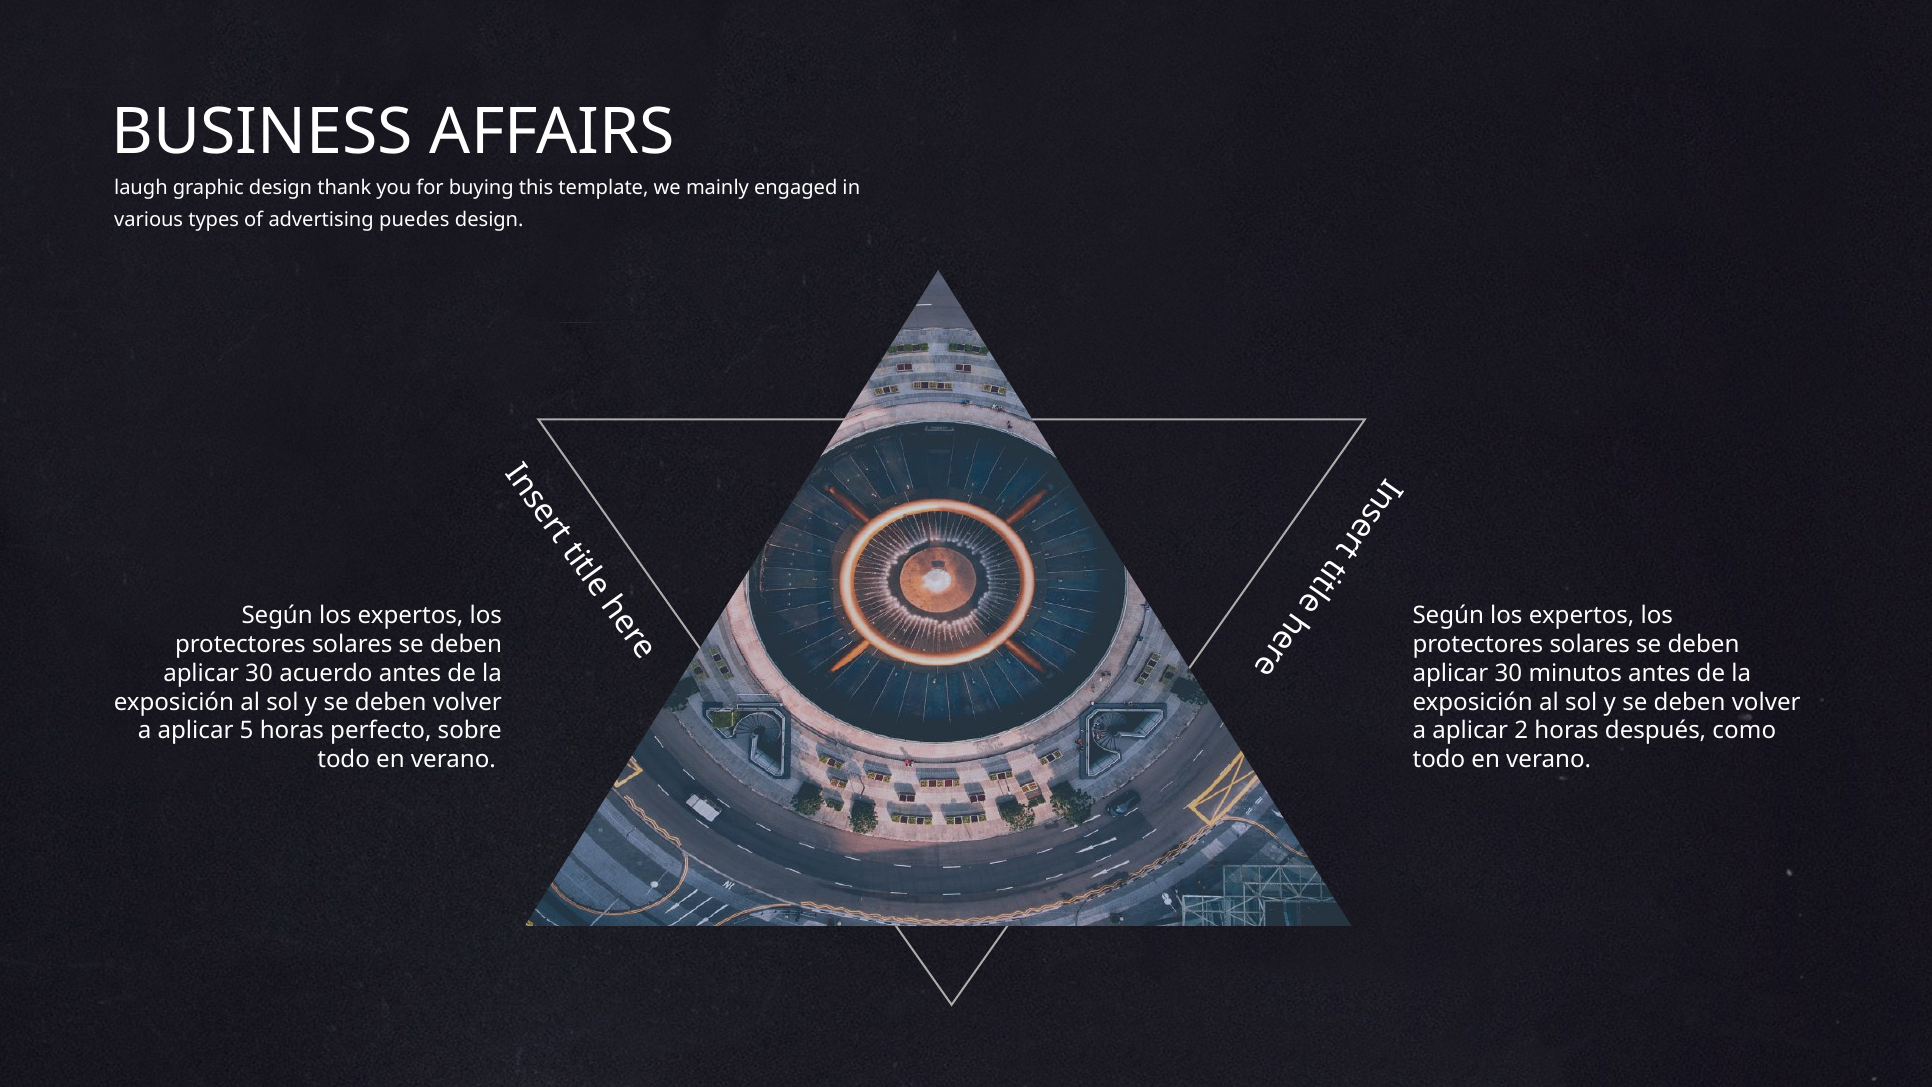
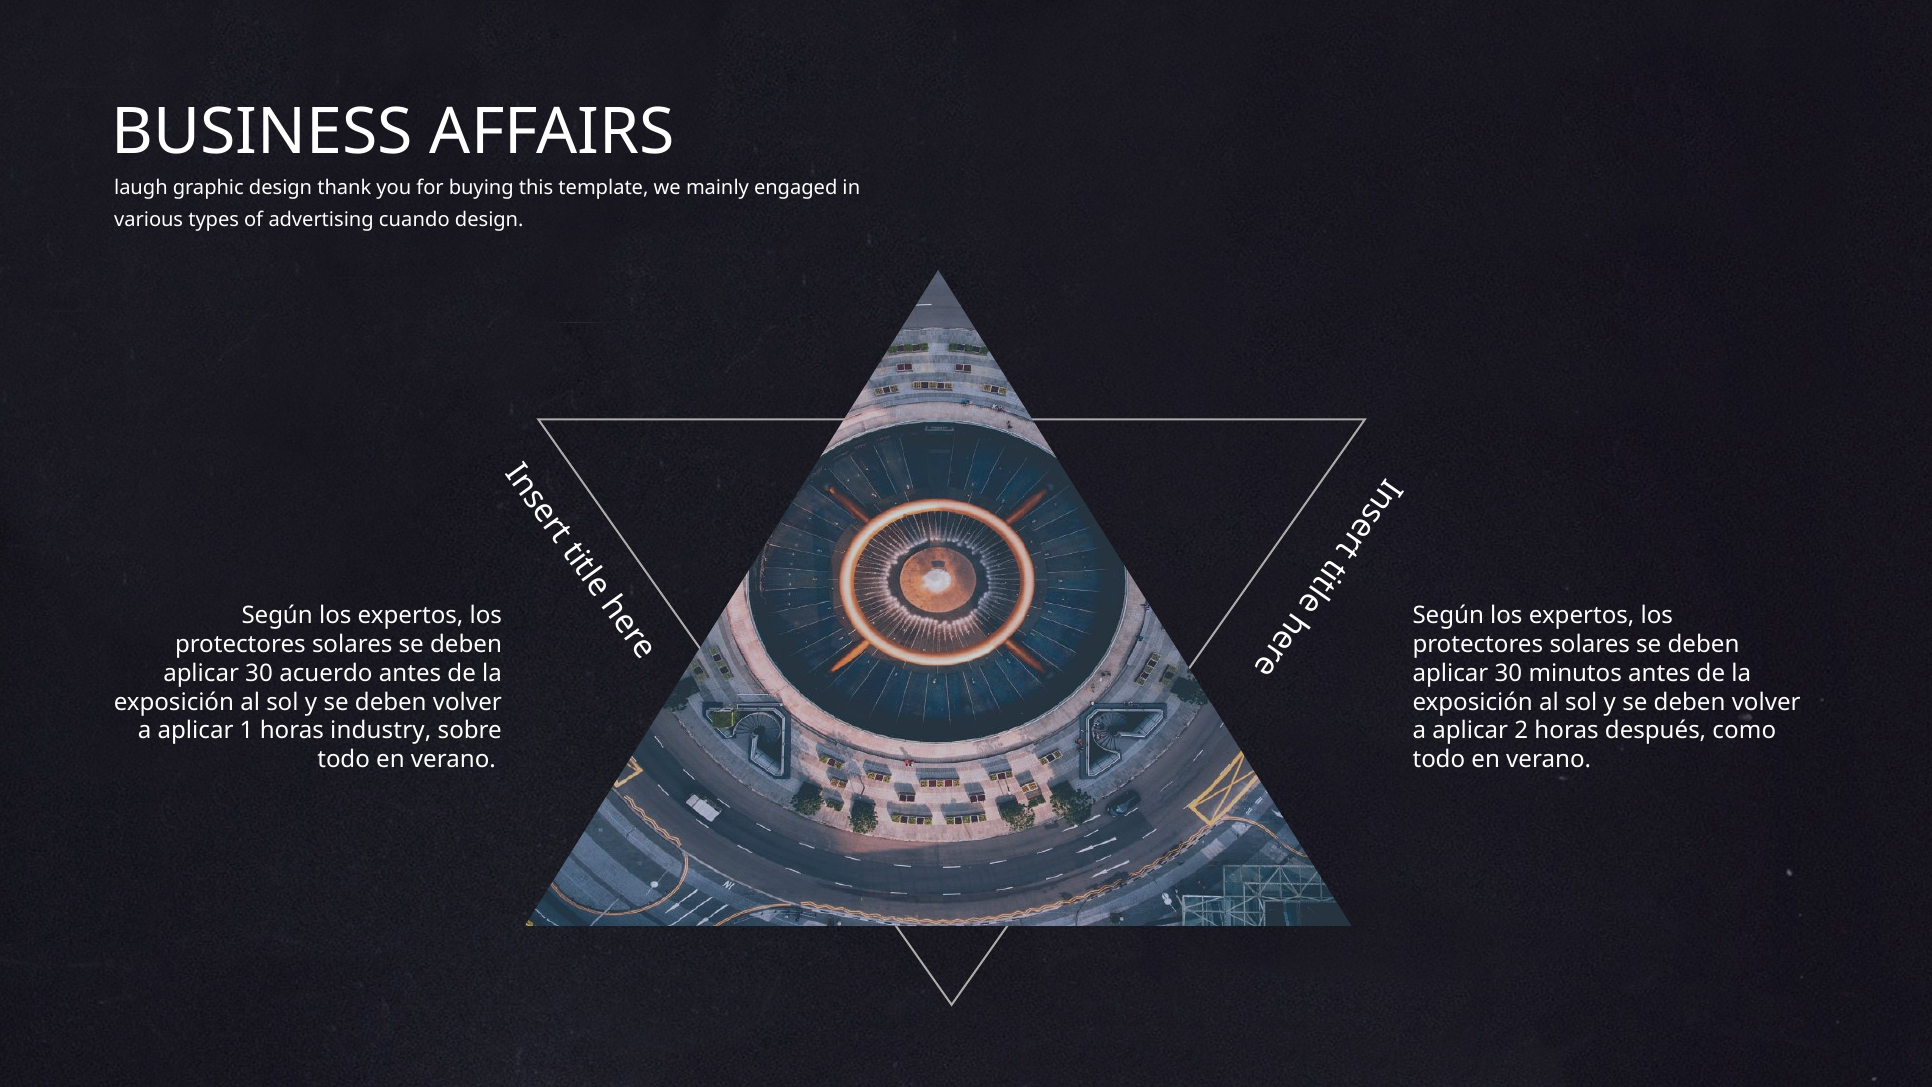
puedes: puedes -> cuando (414, 220)
5: 5 -> 1 (247, 731)
perfecto: perfecto -> industry (381, 731)
